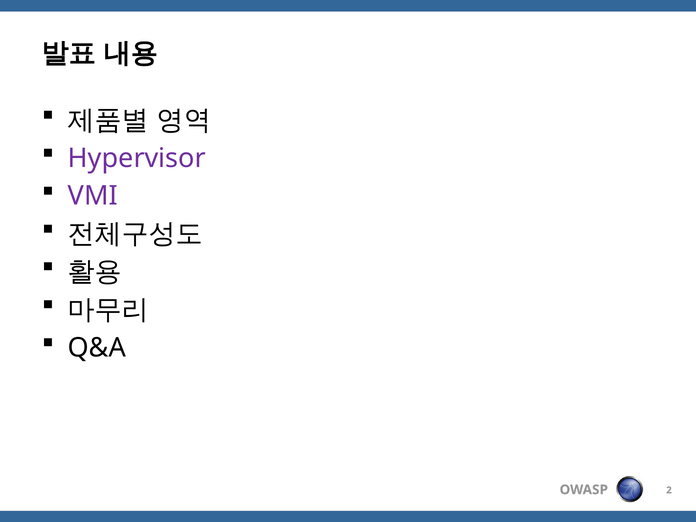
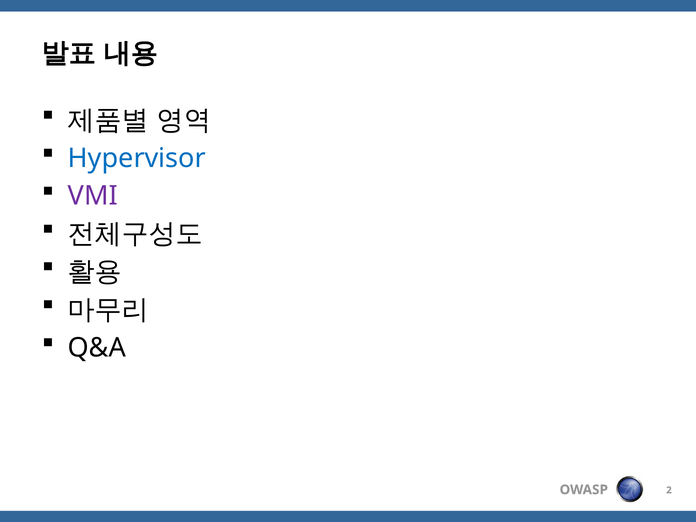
Hypervisor colour: purple -> blue (137, 158)
